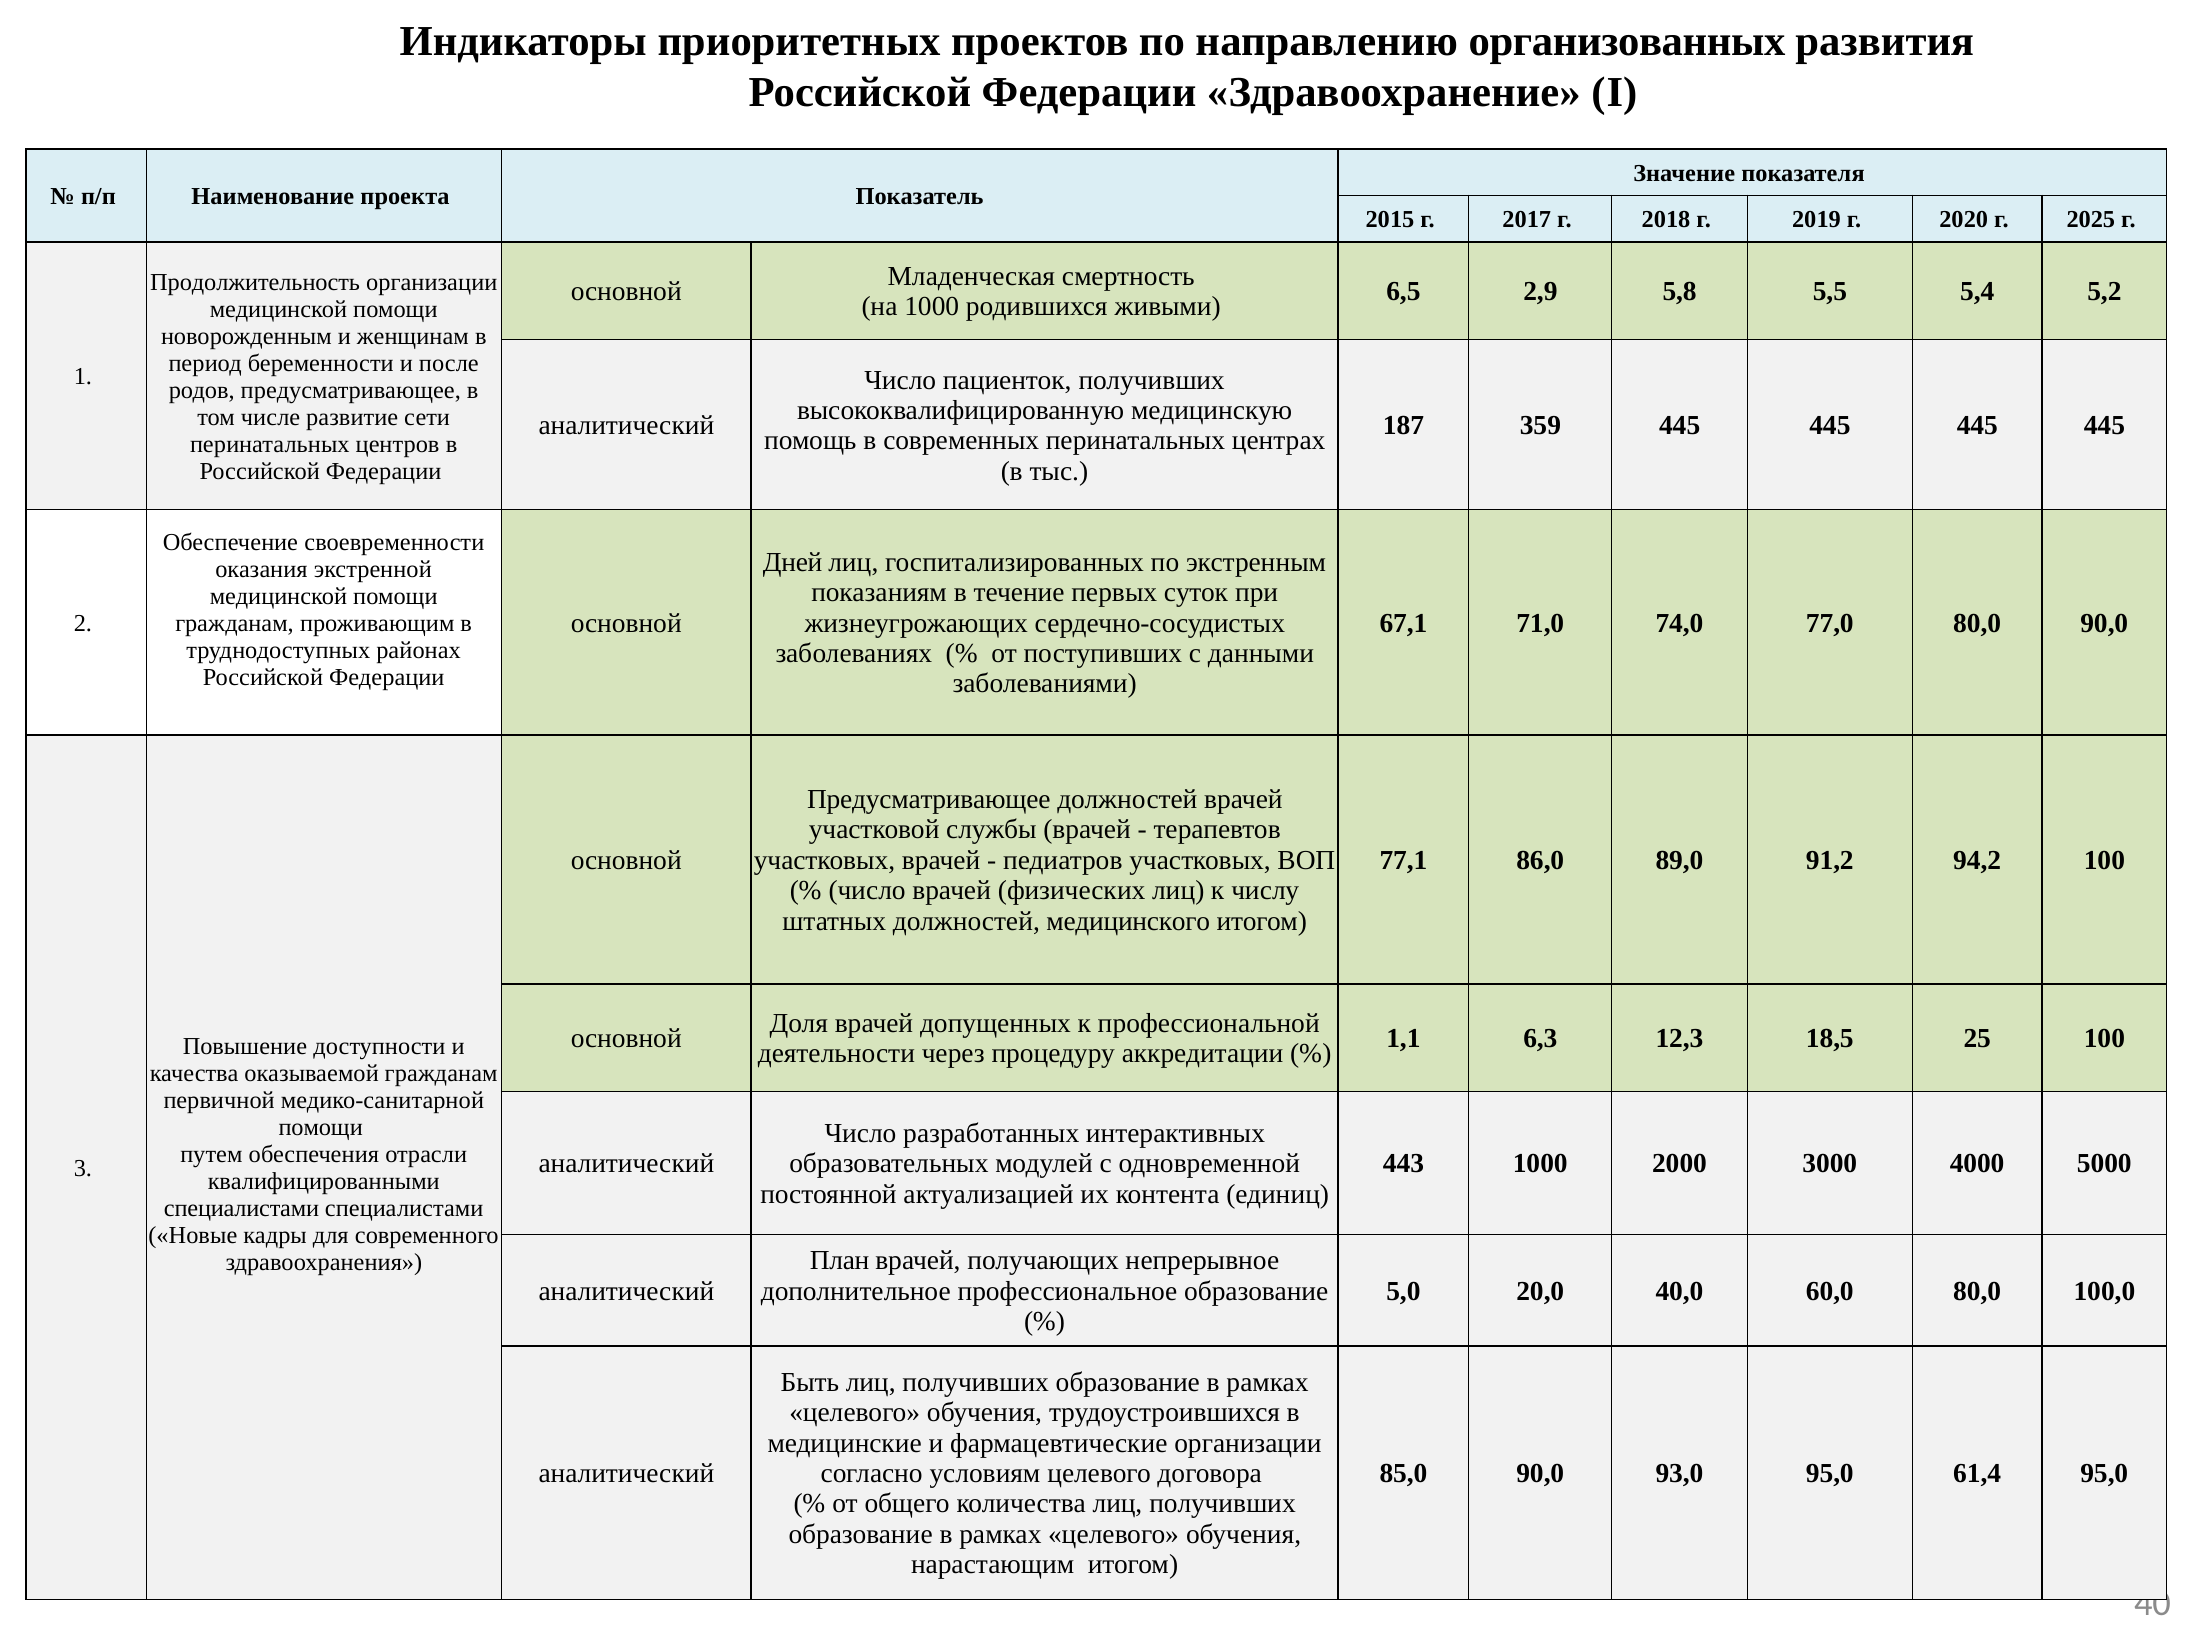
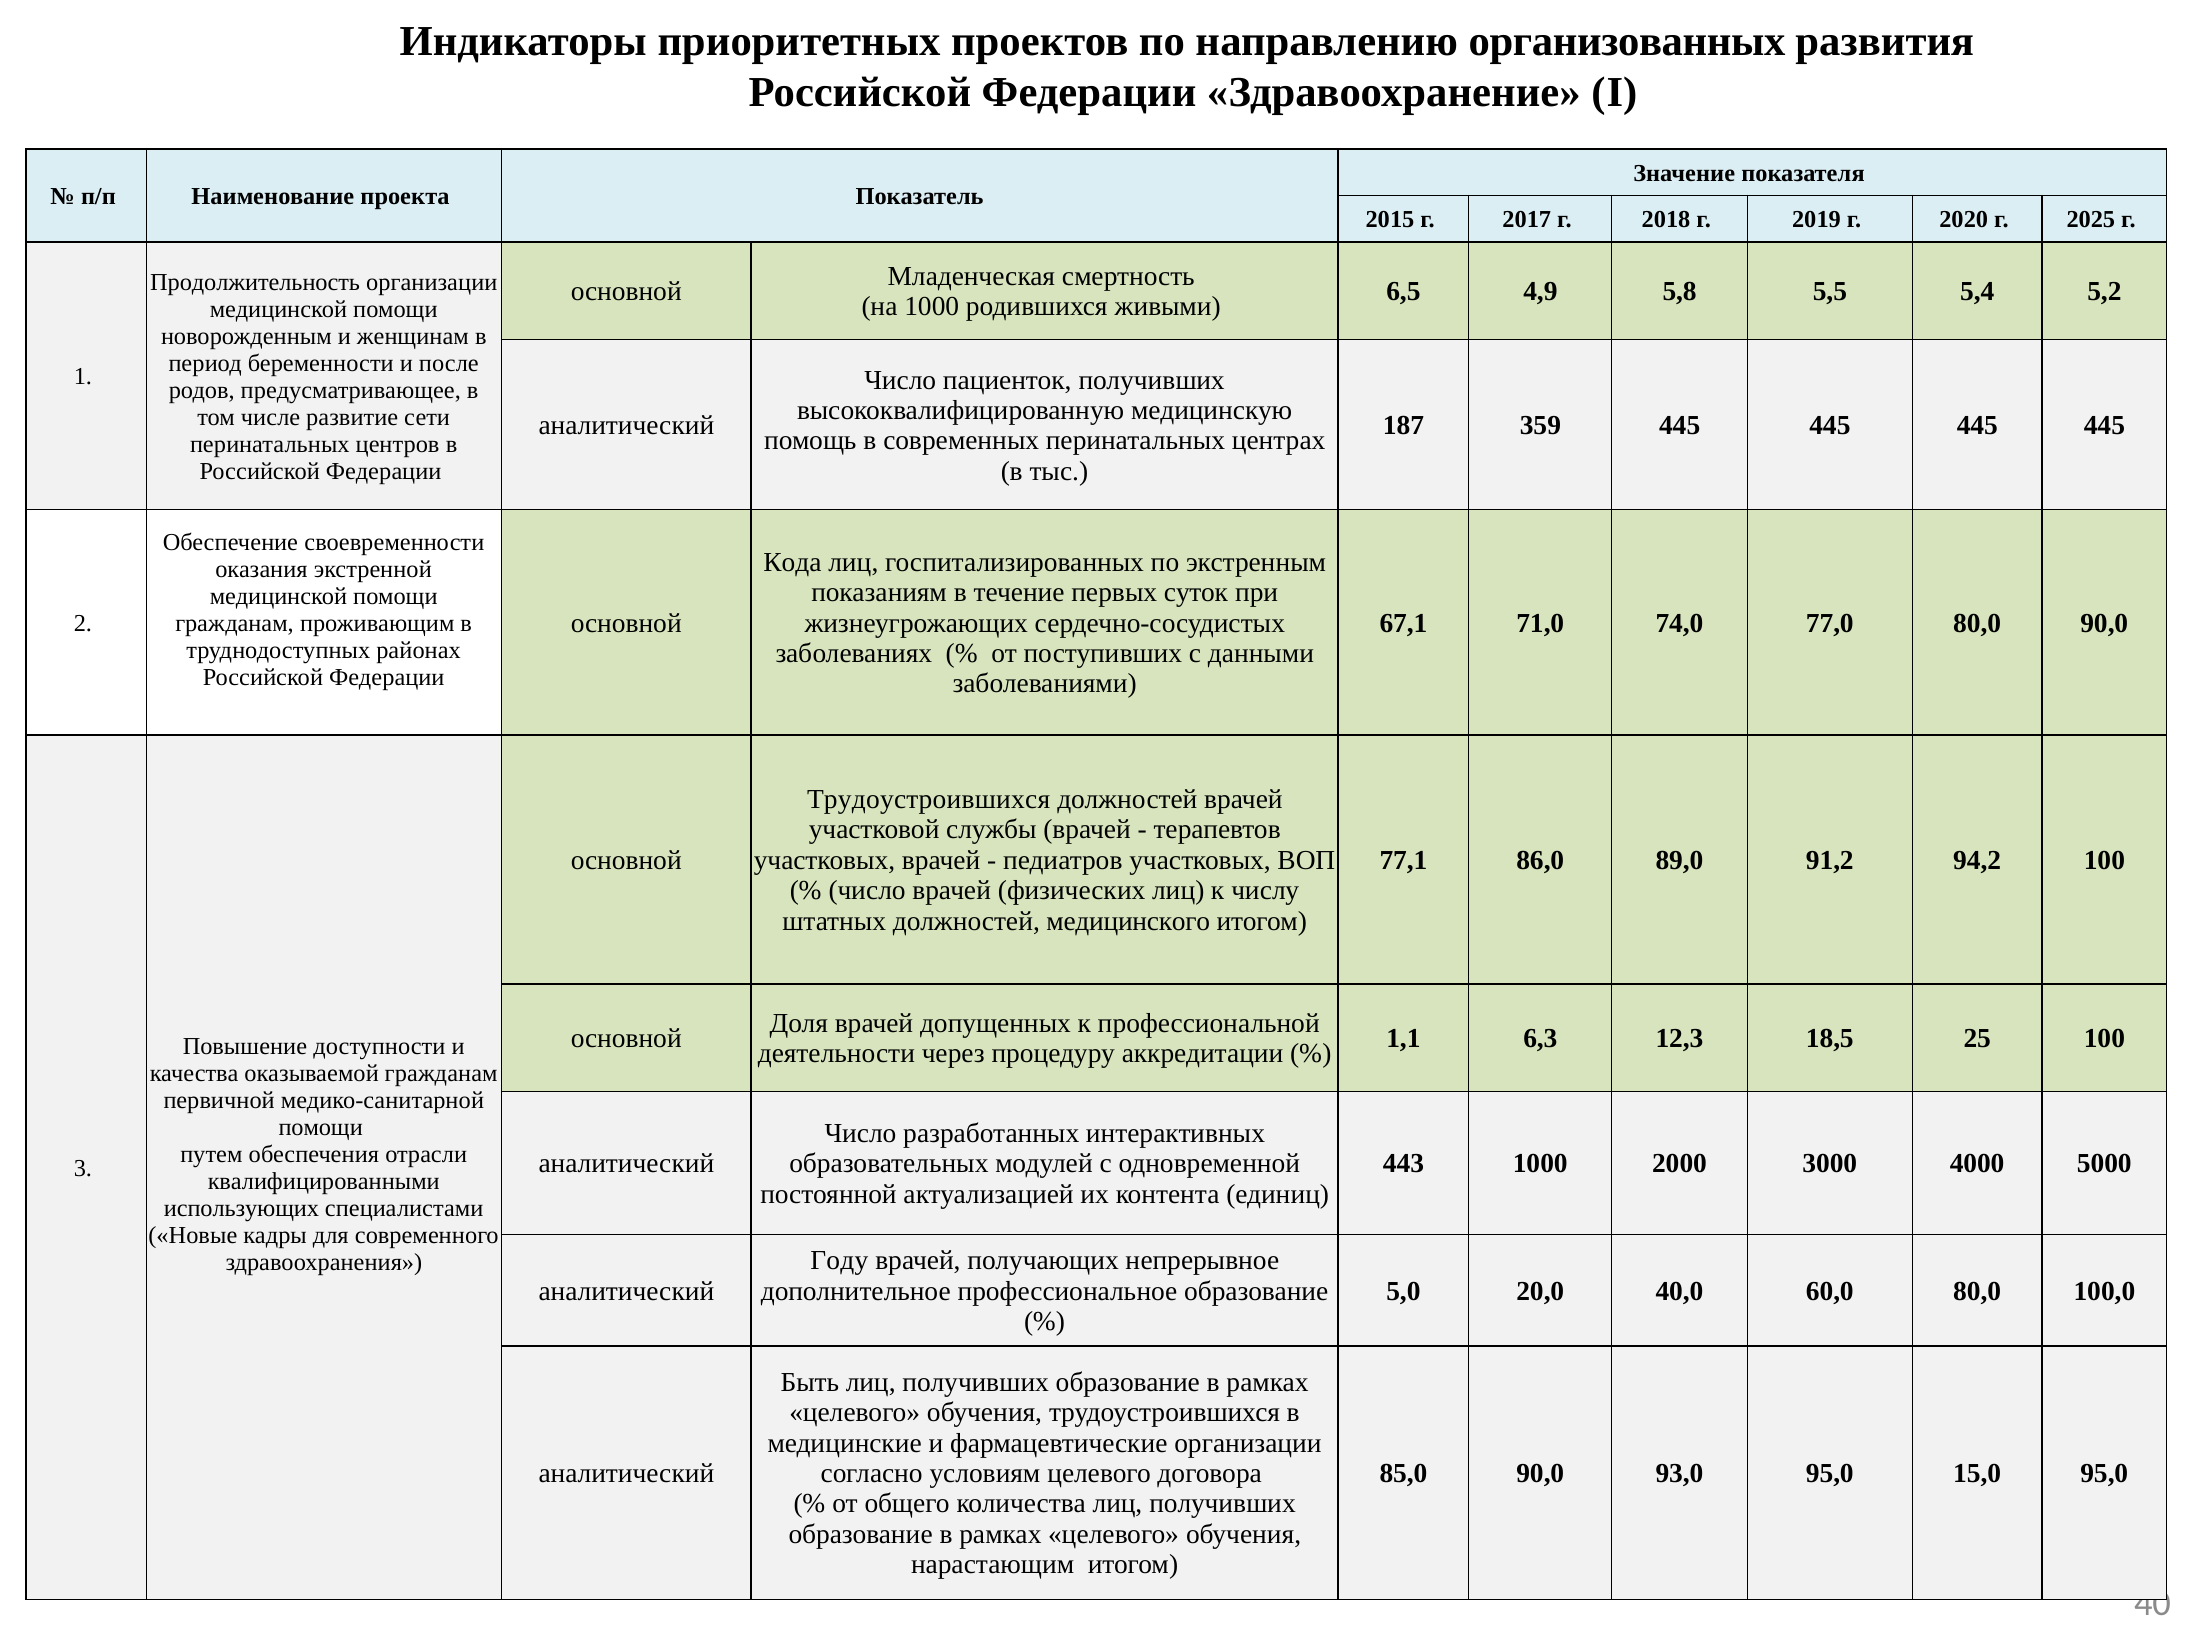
2,9: 2,9 -> 4,9 (1540, 292)
Дней: Дней -> Кода (792, 562)
Предусматривающее: Предусматривающее -> Трудоустроившихся (929, 799)
специалистами: специалистами -> использующих (241, 1208)
План: План -> Году (839, 1260)
61,4: 61,4 -> 15,0 (1977, 1473)
